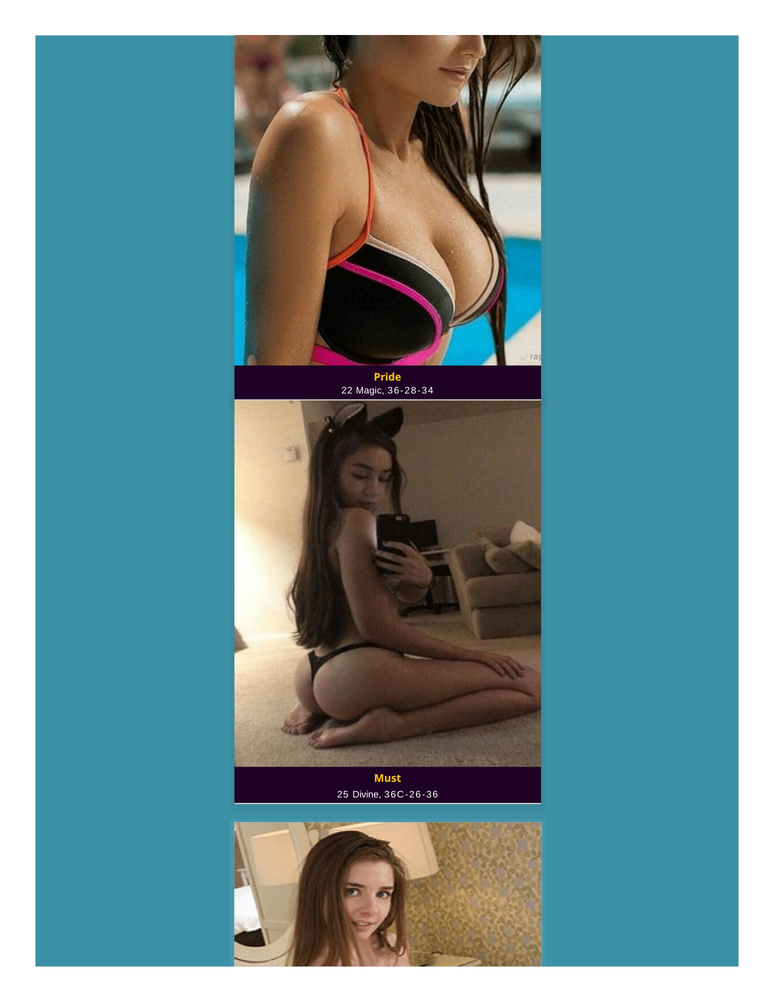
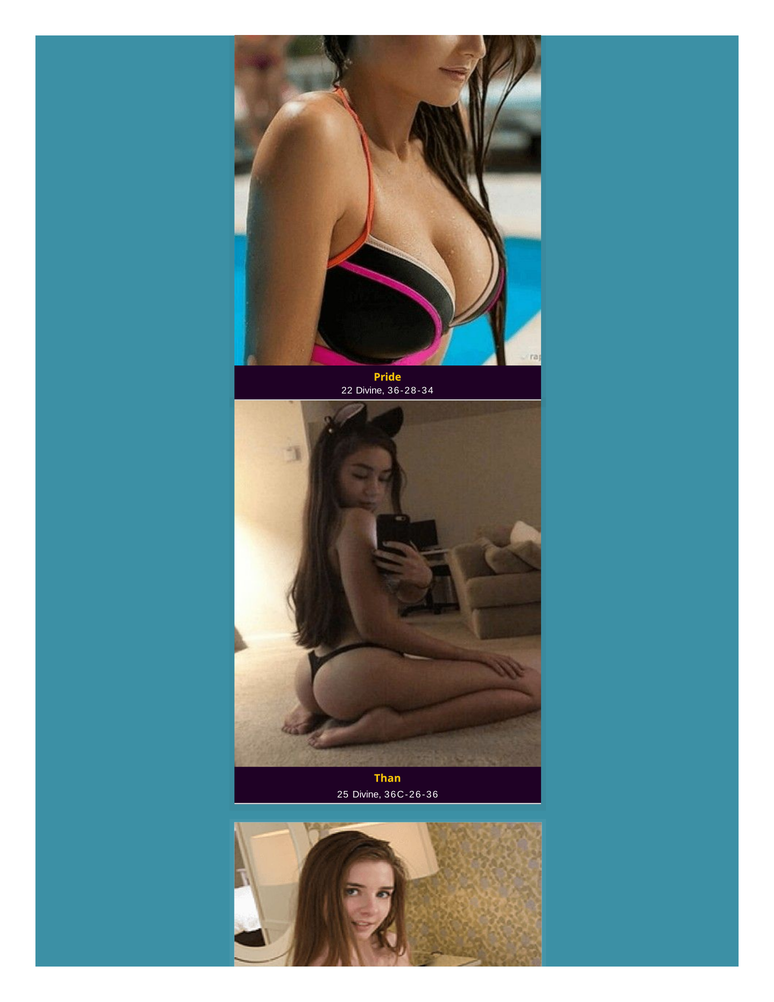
22 Magic: Magic -> Divine (370, 391)
Must: Must -> Than (388, 778)
